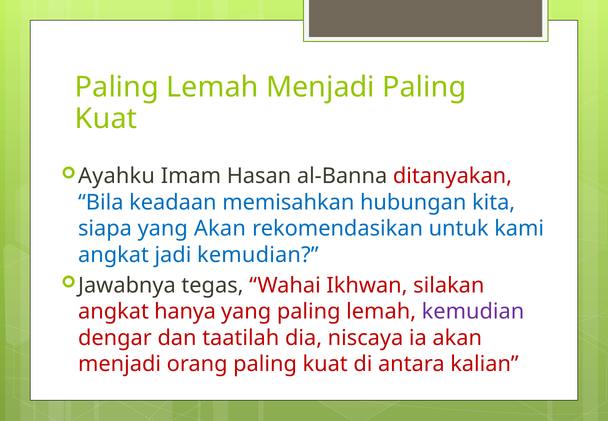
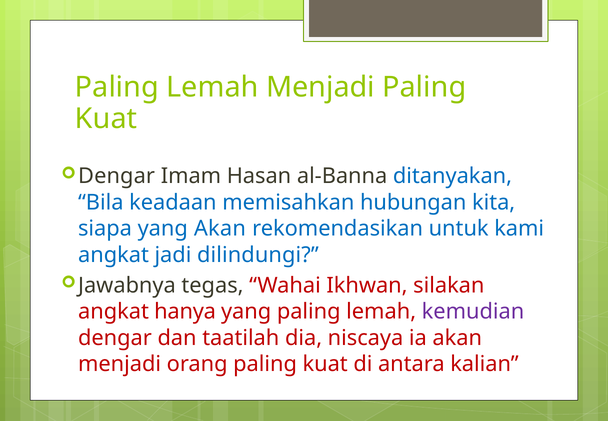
Ayahku: Ayahku -> Dengar (117, 176)
ditanyakan colour: red -> blue (453, 176)
jadi kemudian: kemudian -> dilindungi (258, 255)
